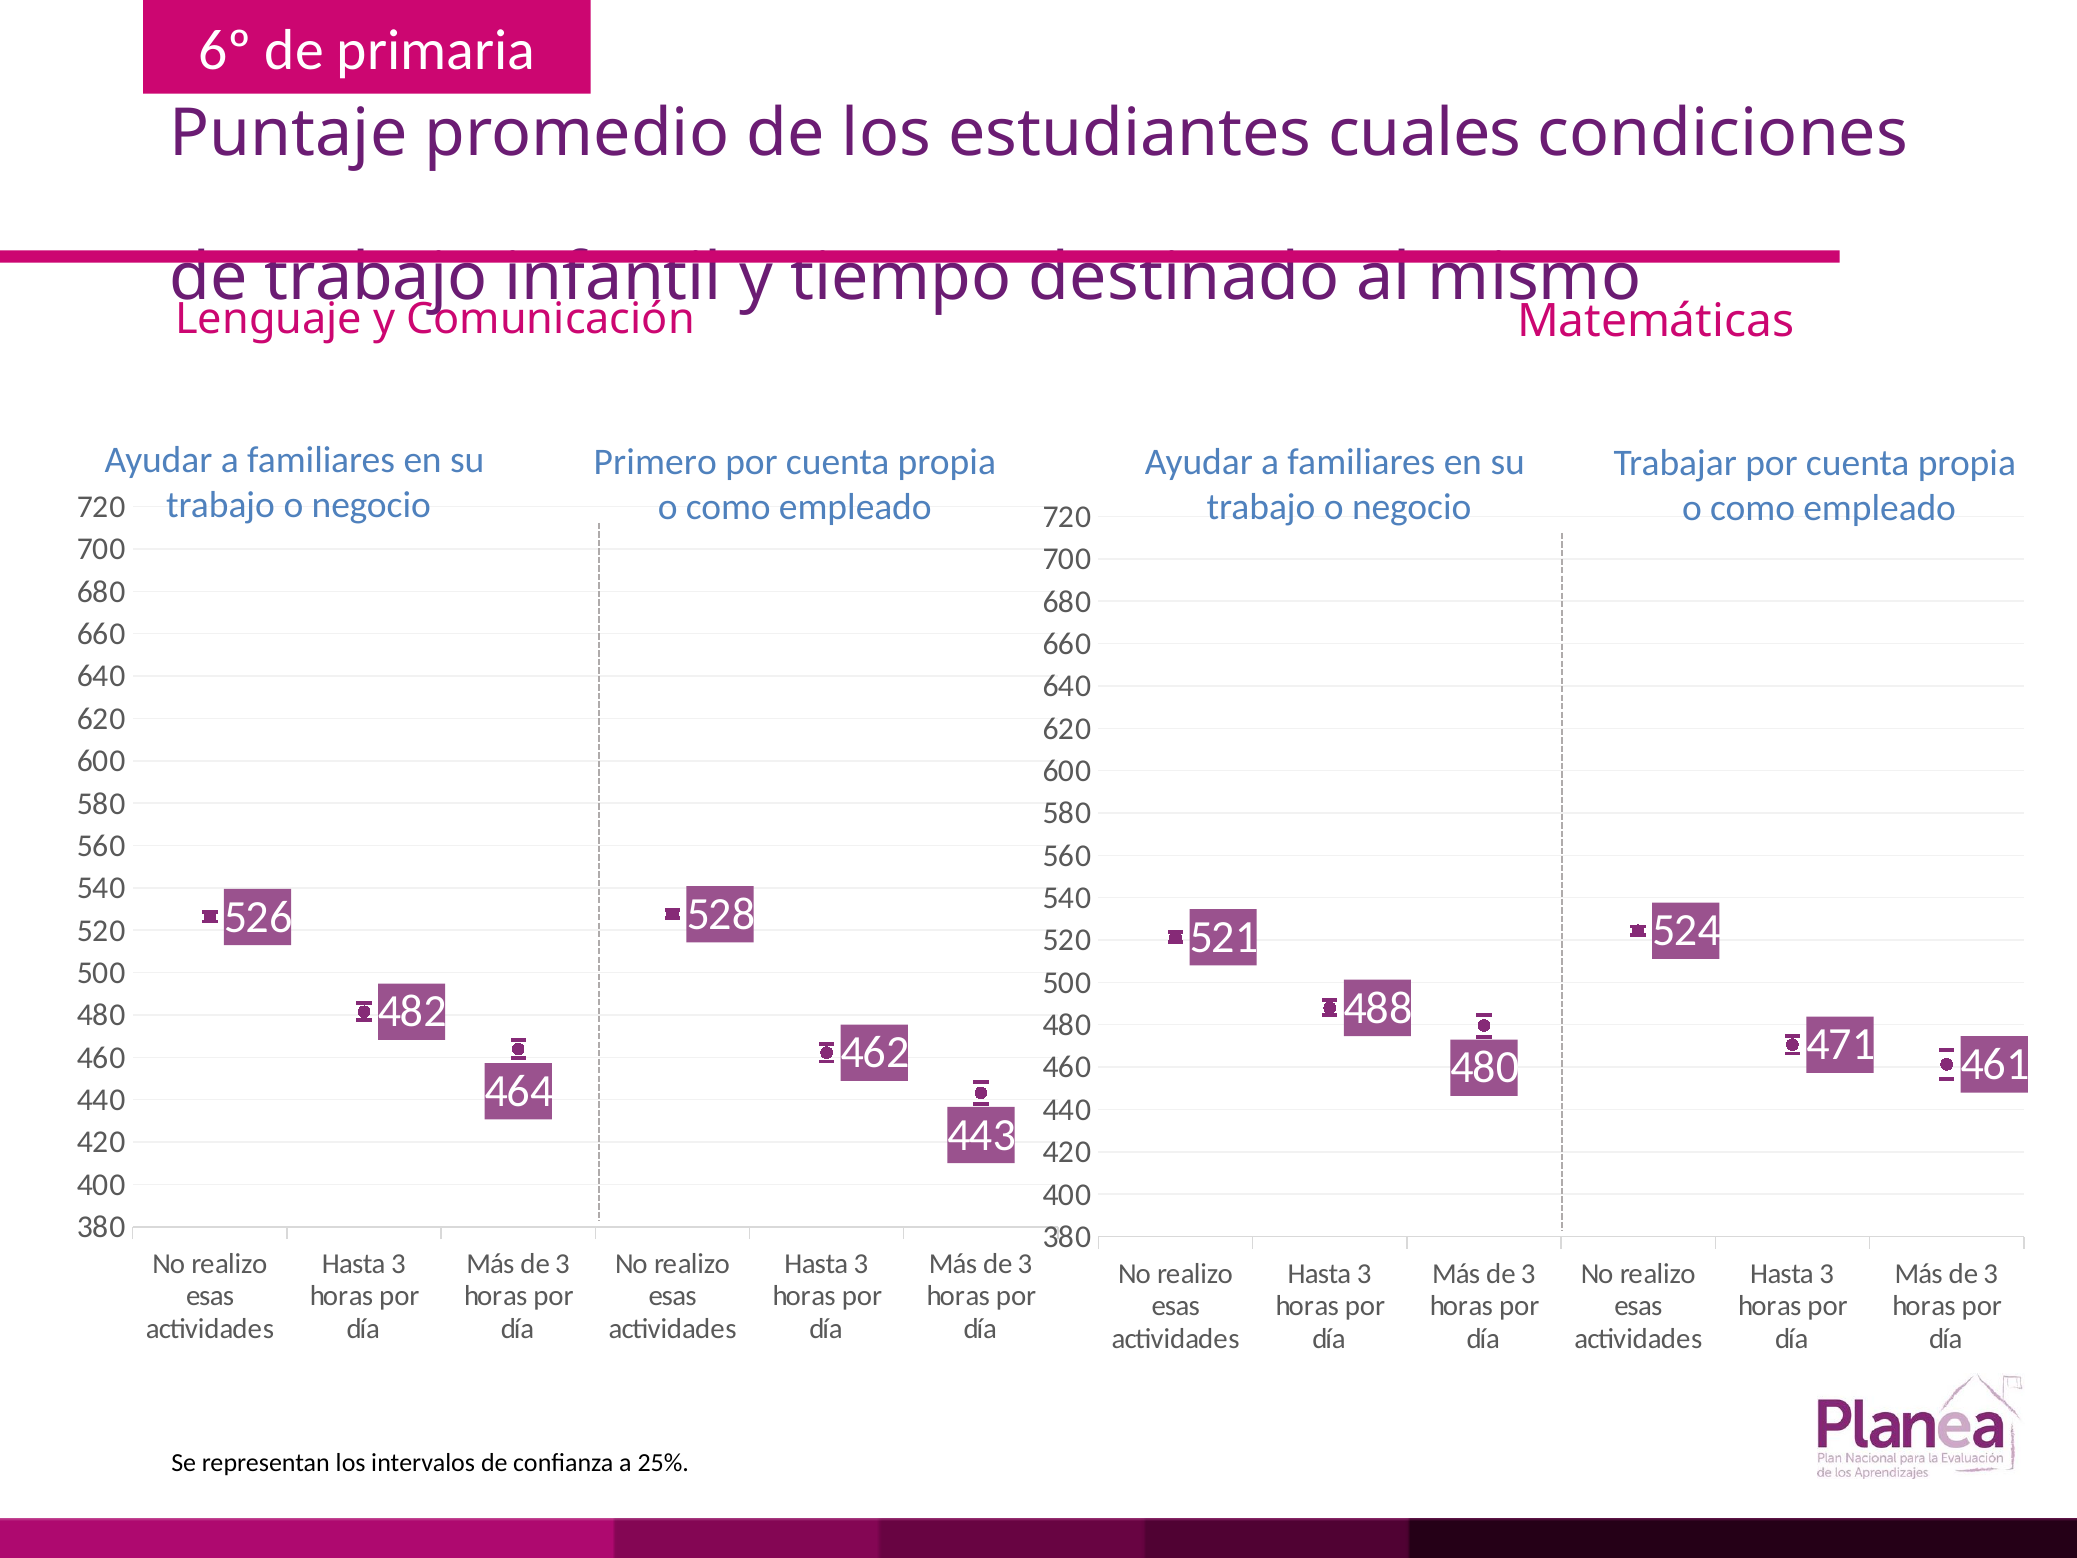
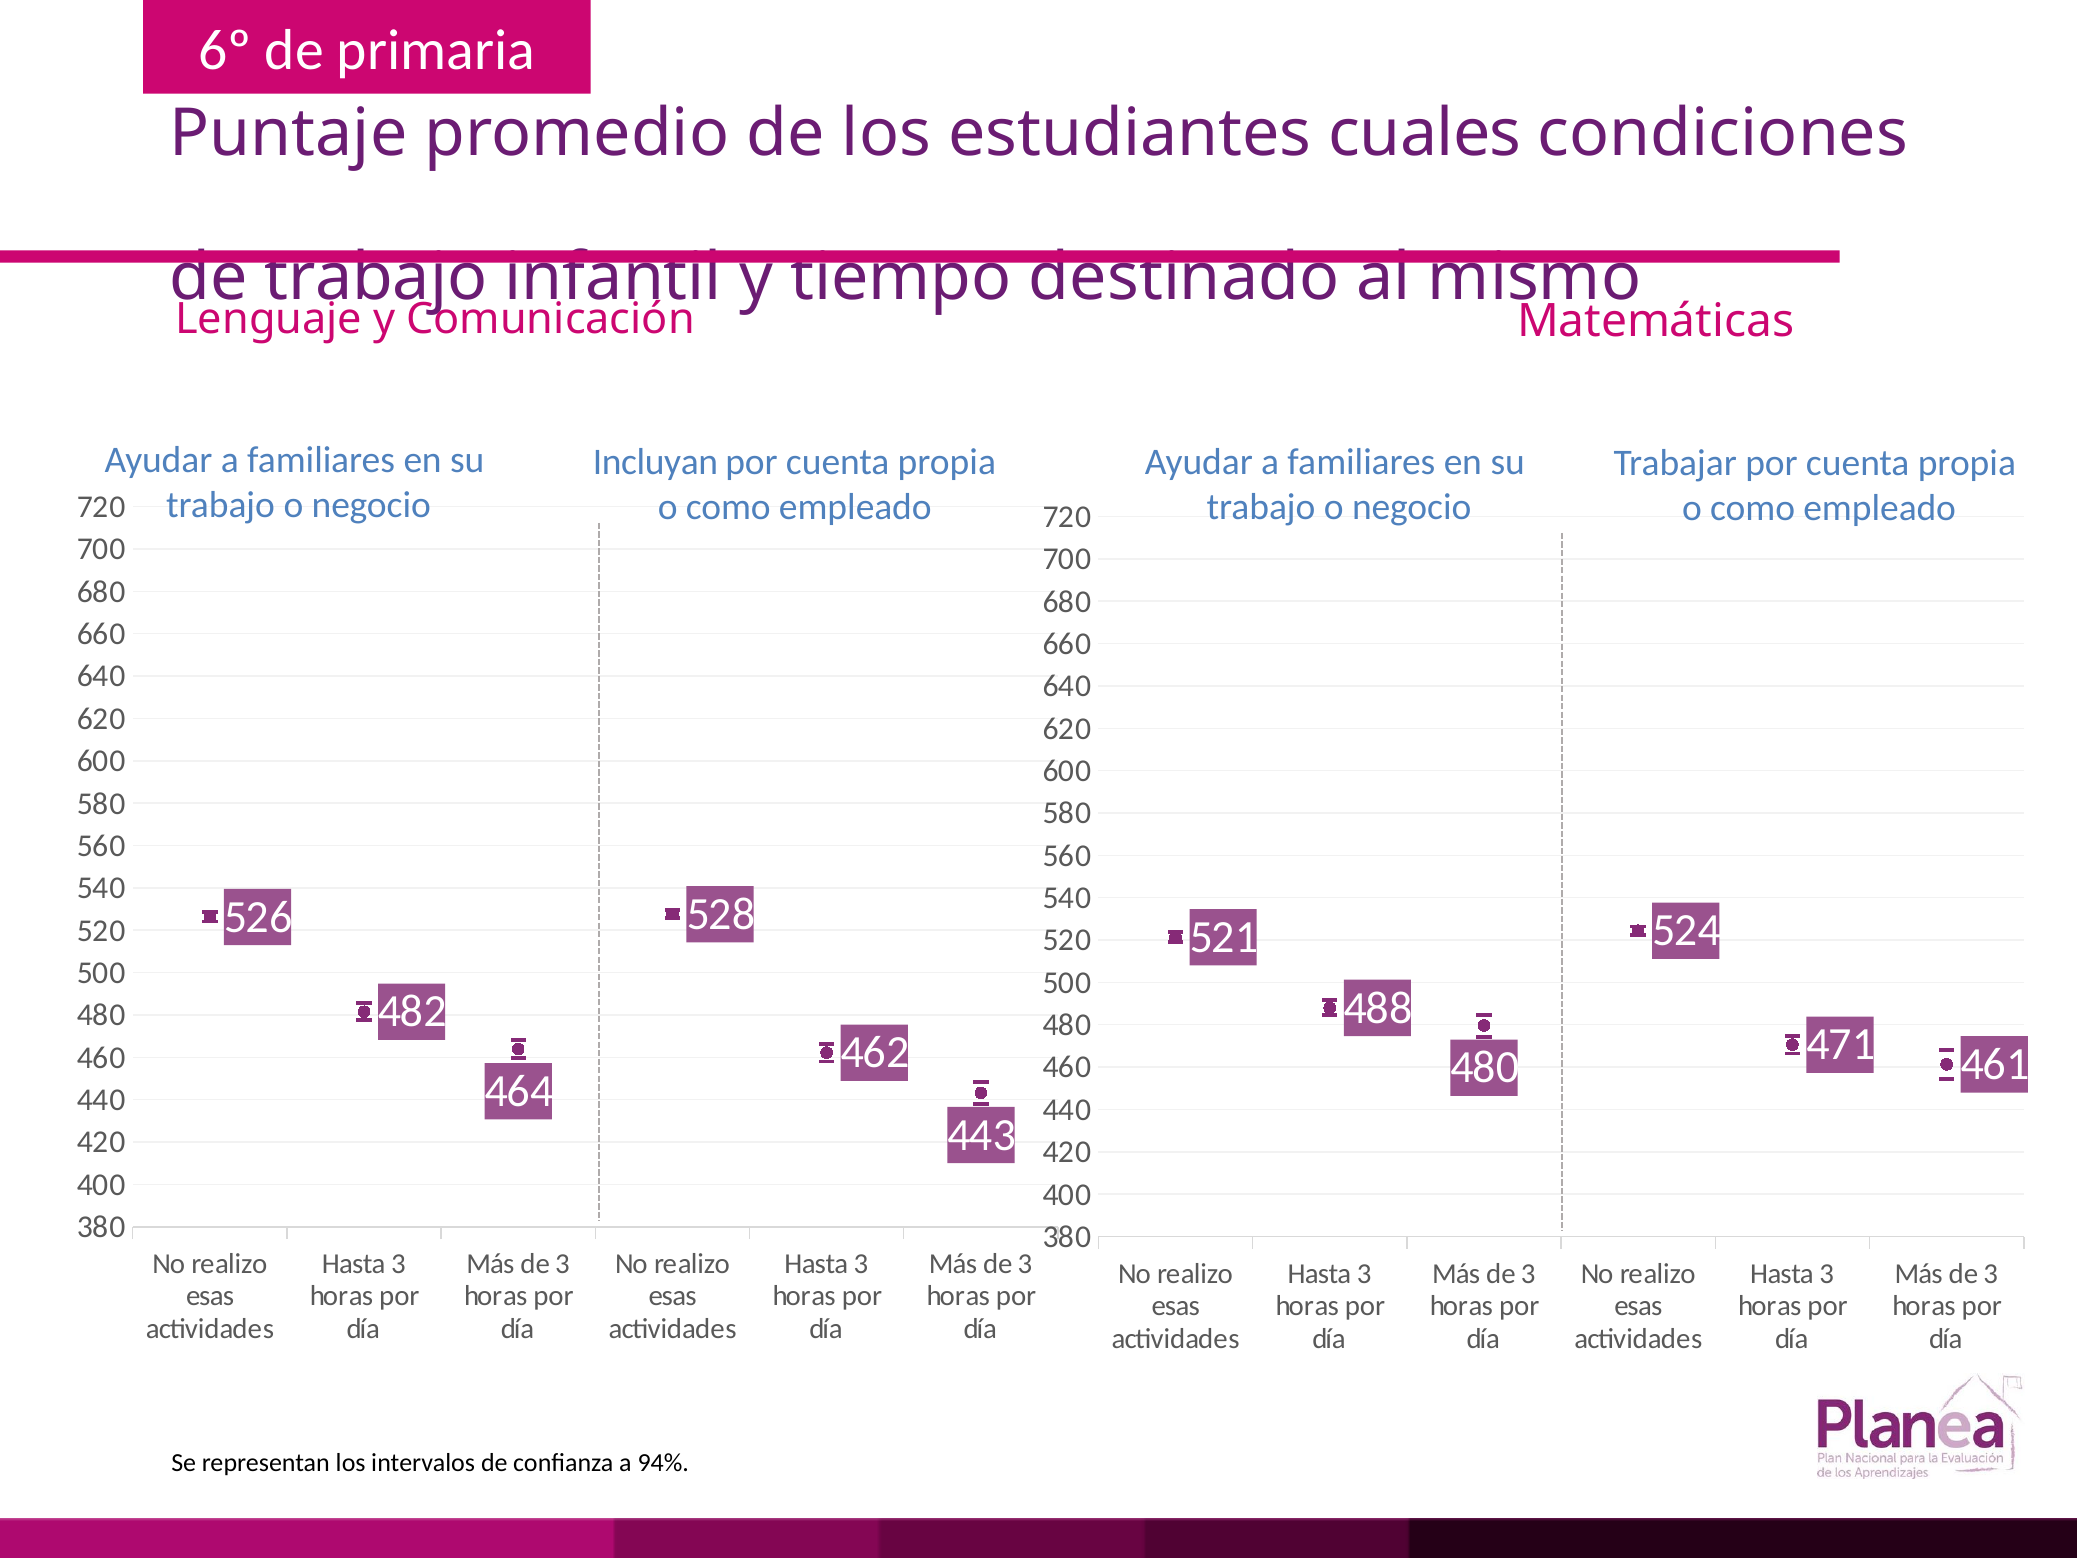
Primero: Primero -> Incluyan (655, 462)
25%: 25% -> 94% (663, 1462)
